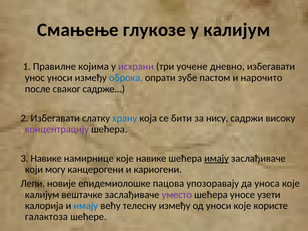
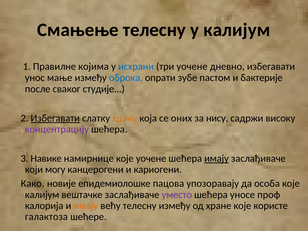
Смањење глукозе: глукозе -> телесну (154, 30)
исхрани colour: purple -> blue (136, 67)
унос уноси: уноси -> мање (60, 78)
нарочито: нарочито -> бактерије (262, 78)
садрже: садрже -> студије (104, 89)
Избегавати underline: none -> present (55, 118)
храну colour: blue -> orange (125, 118)
бити: бити -> оних (182, 118)
које навике: навике -> уочене (151, 158)
Лепи: Лепи -> Како (33, 184)
уноса: уноса -> особа (267, 184)
узети: узети -> проф (269, 195)
имају colour: blue -> orange (86, 206)
од уноси: уноси -> хране (219, 206)
